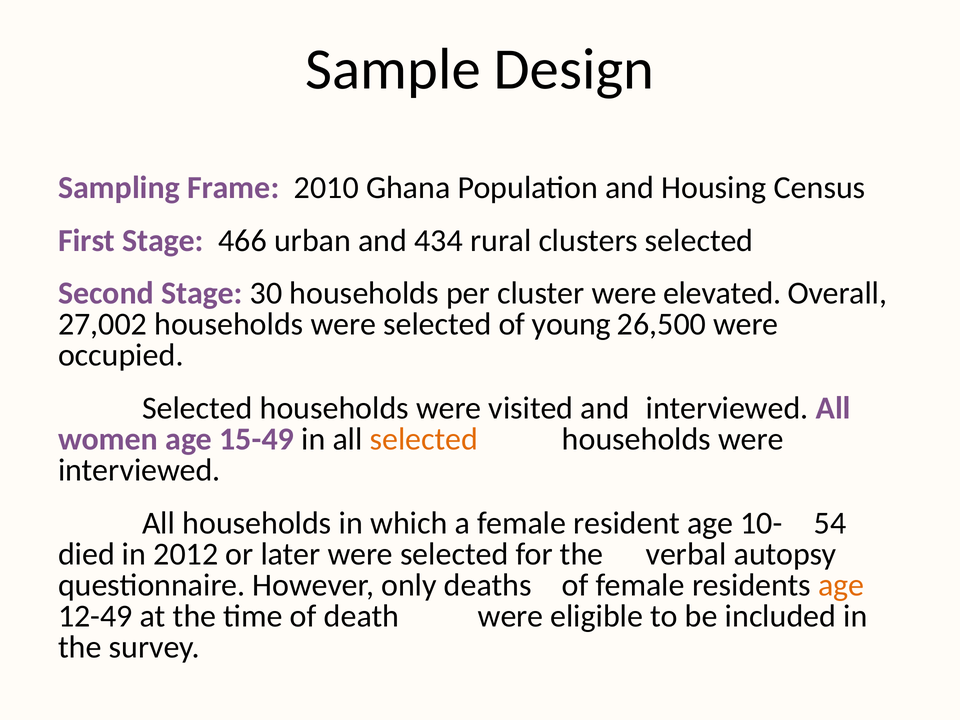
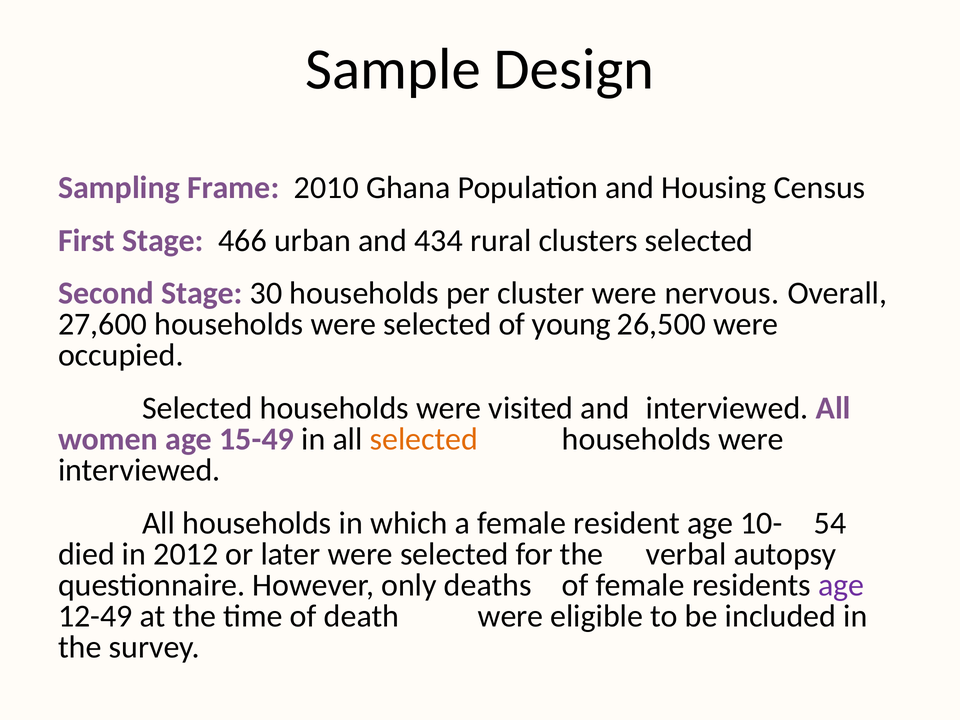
elevated: elevated -> nervous (722, 293)
27,002: 27,002 -> 27,600 (103, 324)
age colour: orange -> purple (841, 585)
